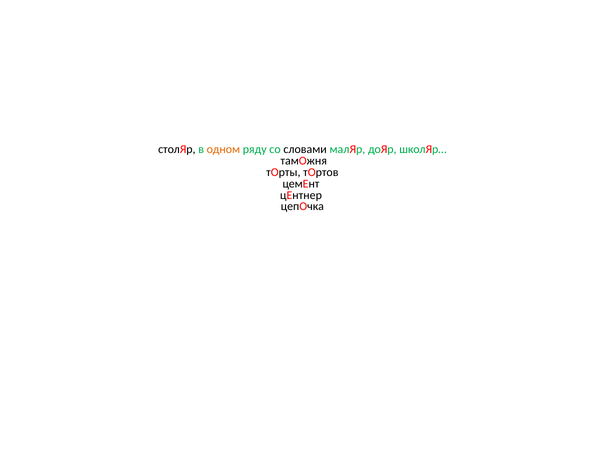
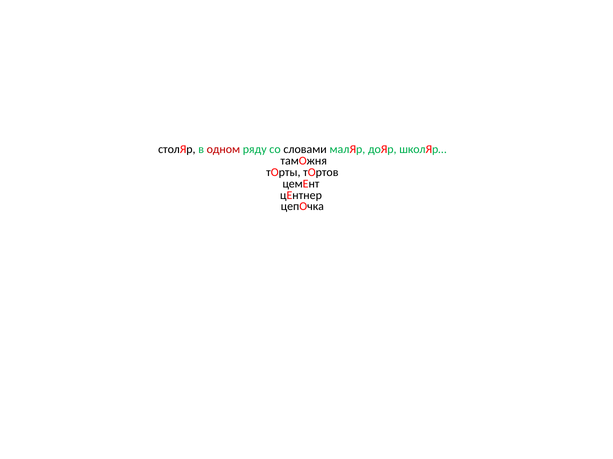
одном colour: orange -> red (223, 150)
